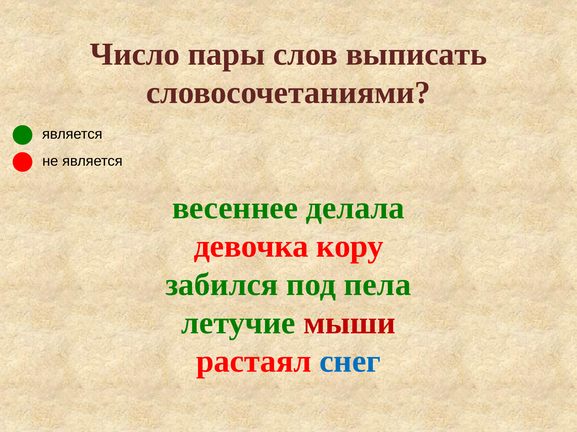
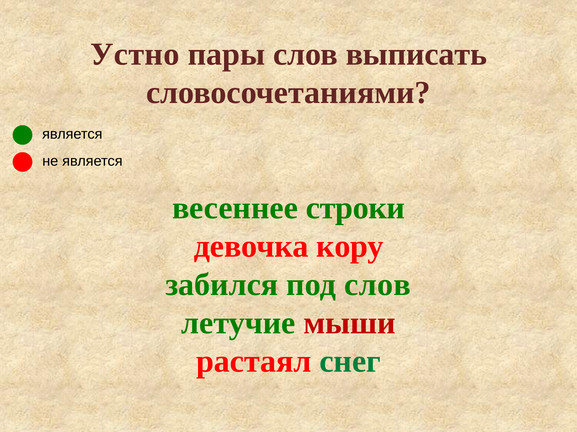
Число: Число -> Устно (135, 54)
делала: делала -> строки (355, 208)
под пела: пела -> слов (377, 285)
снег colour: blue -> green (350, 362)
